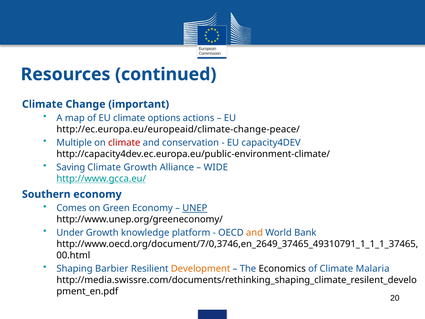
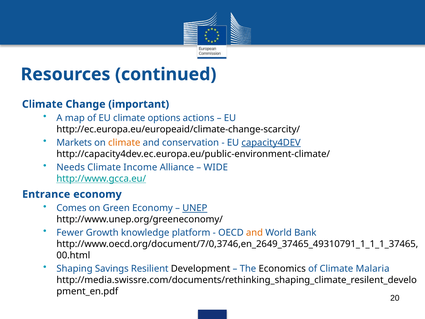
http://ec.europa.eu/europeaid/climate-change-peace/: http://ec.europa.eu/europeaid/climate-change-peace/ -> http://ec.europa.eu/europeaid/climate-change-scarcity/ (178, 129)
Multiple: Multiple -> Markets (74, 143)
climate colour: red -> orange (124, 143)
capacity4DEV underline: none -> present (271, 143)
Saving: Saving -> Needs (71, 167)
Climate Growth: Growth -> Income (140, 167)
Southern: Southern -> Entrance (46, 194)
Under: Under -> Fewer (70, 233)
Barbier: Barbier -> Savings (112, 268)
Development colour: orange -> black (201, 268)
